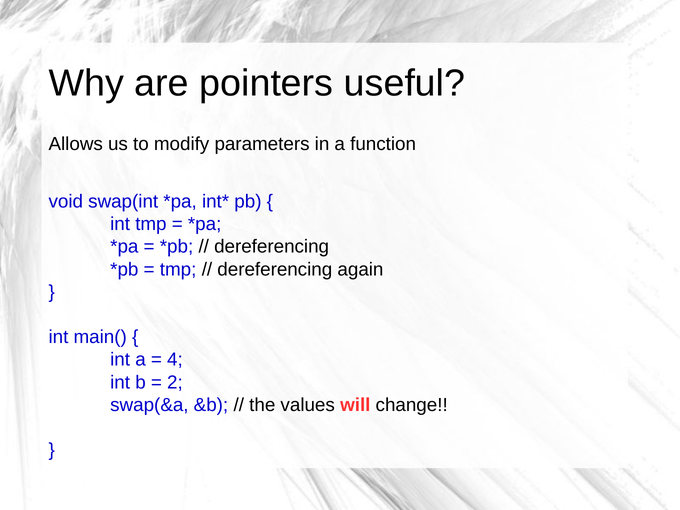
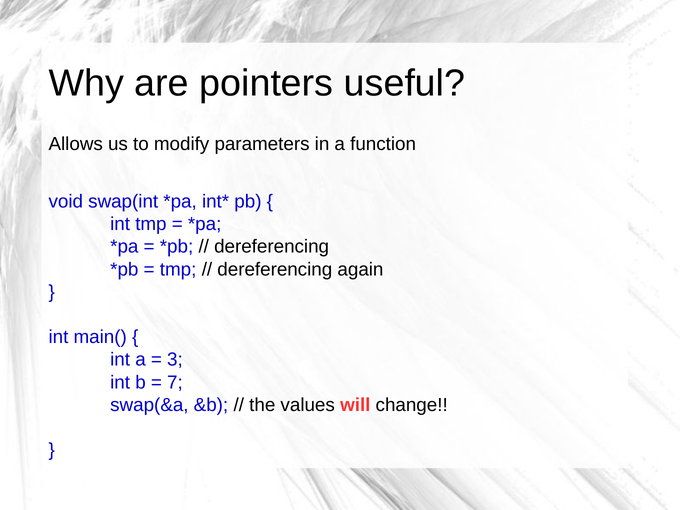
4: 4 -> 3 (175, 360)
2: 2 -> 7 (175, 382)
